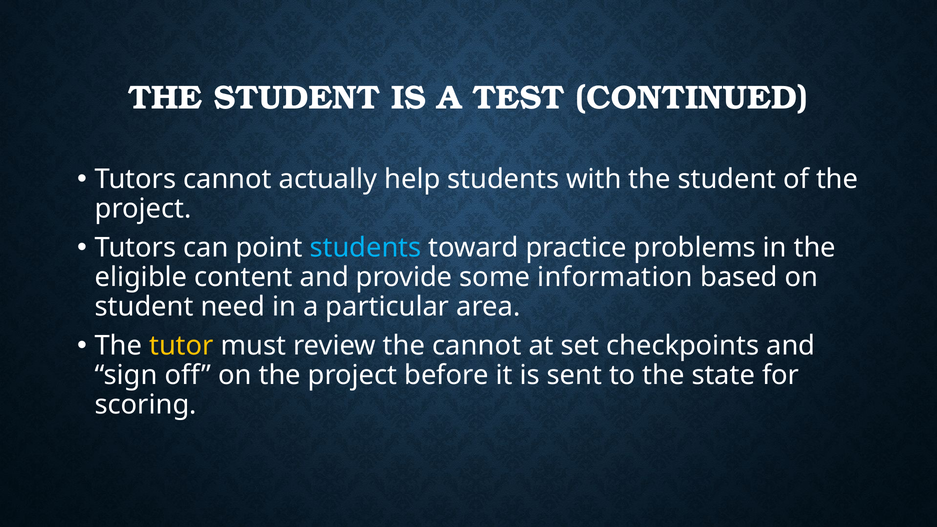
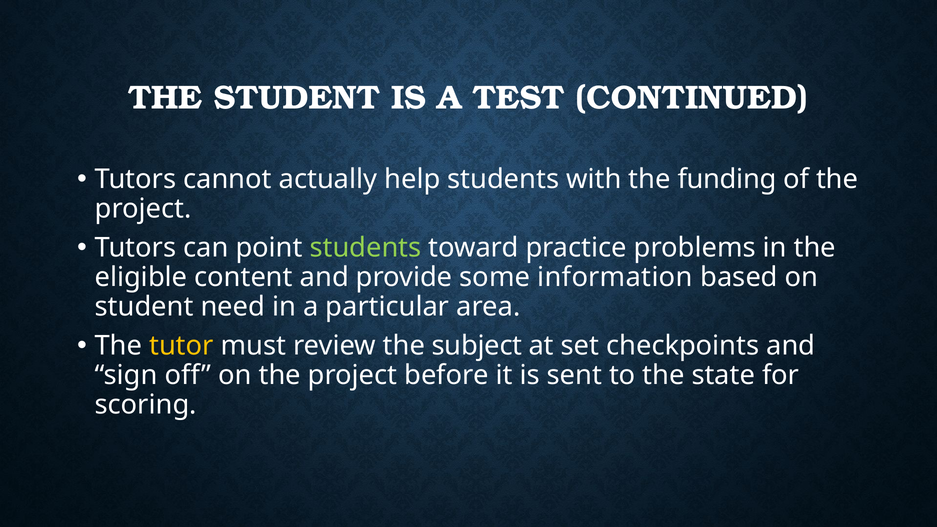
with the student: student -> funding (727, 179)
students colour: light blue -> light green (366, 248)
the cannot: cannot -> subject (477, 346)
